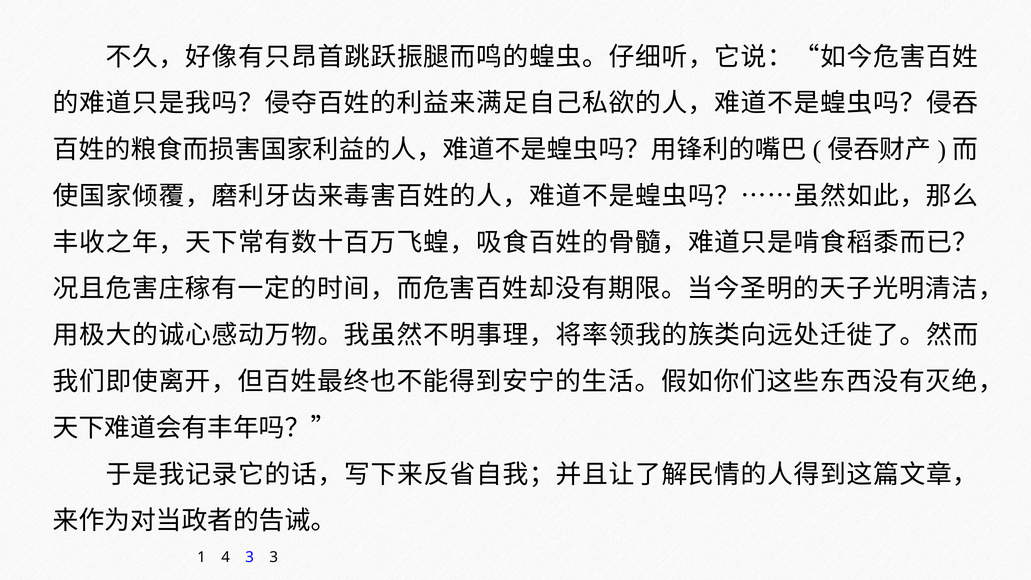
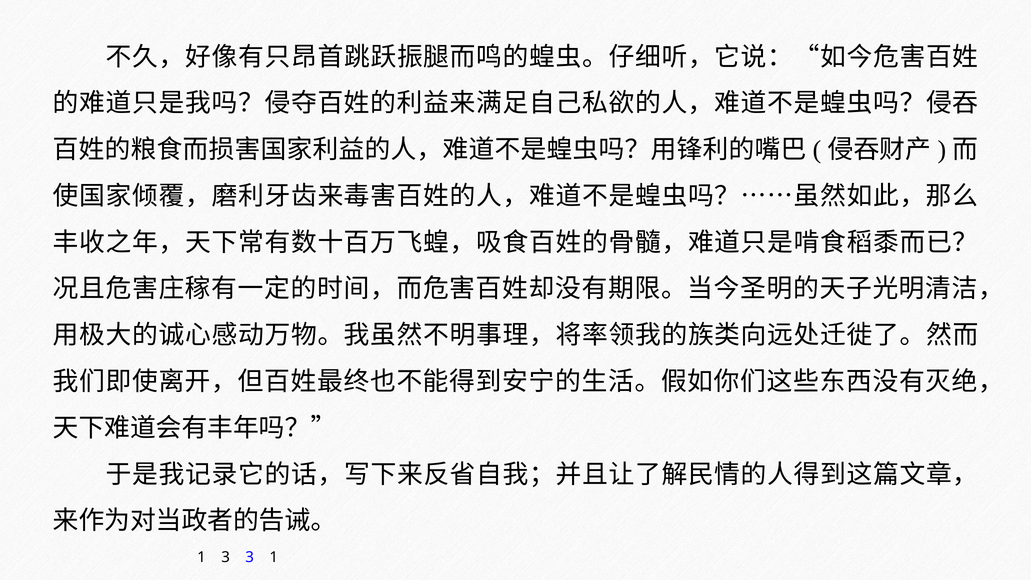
1 4: 4 -> 3 (226, 557)
3 3: 3 -> 1 (274, 557)
